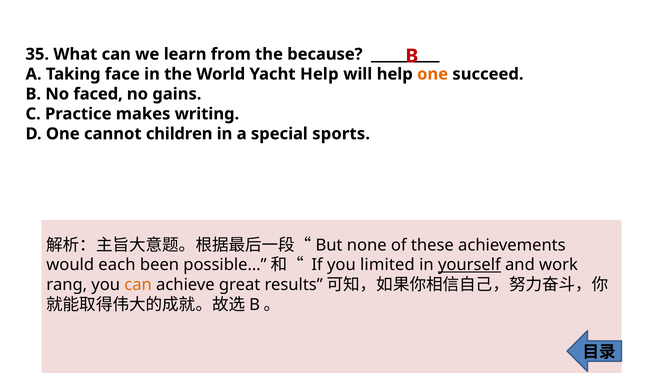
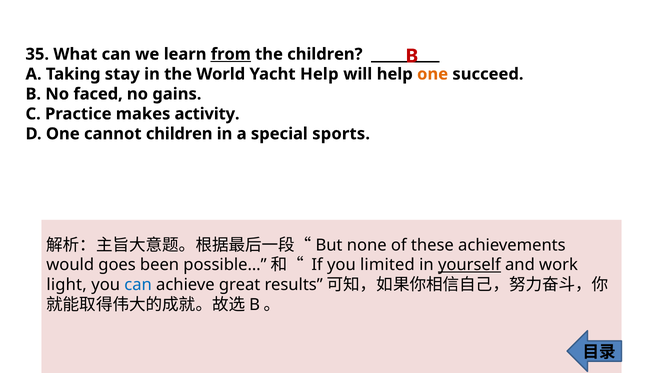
from underline: none -> present (231, 54)
the because: because -> children (325, 54)
face: face -> stay (122, 74)
writing: writing -> activity (207, 114)
each: each -> goes (117, 265)
rang: rang -> light (67, 285)
can colour: orange -> blue (138, 285)
